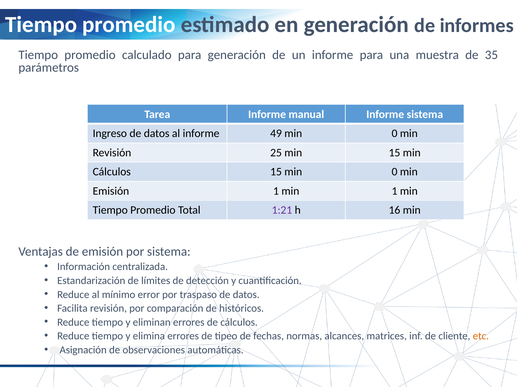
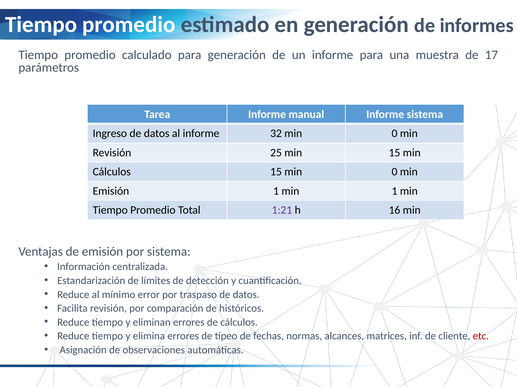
35: 35 -> 17 (491, 55)
49: 49 -> 32 (276, 134)
etc colour: orange -> red (481, 337)
